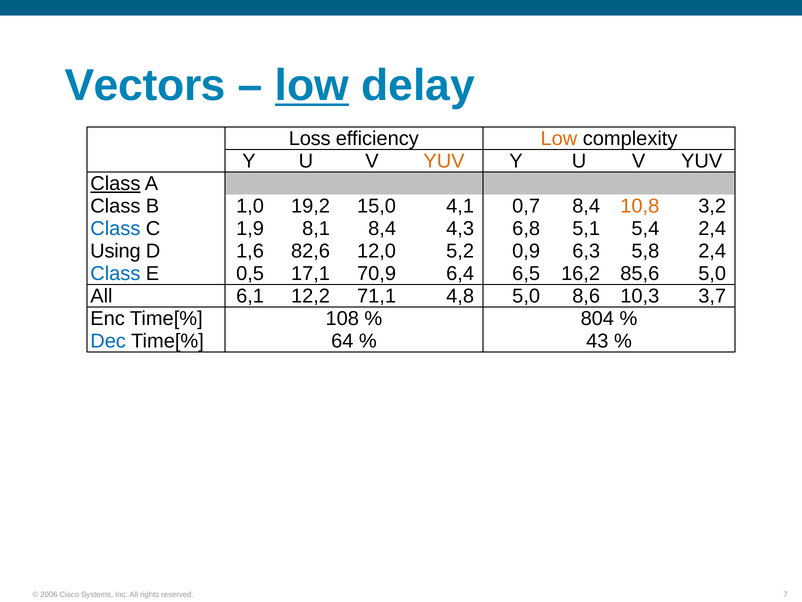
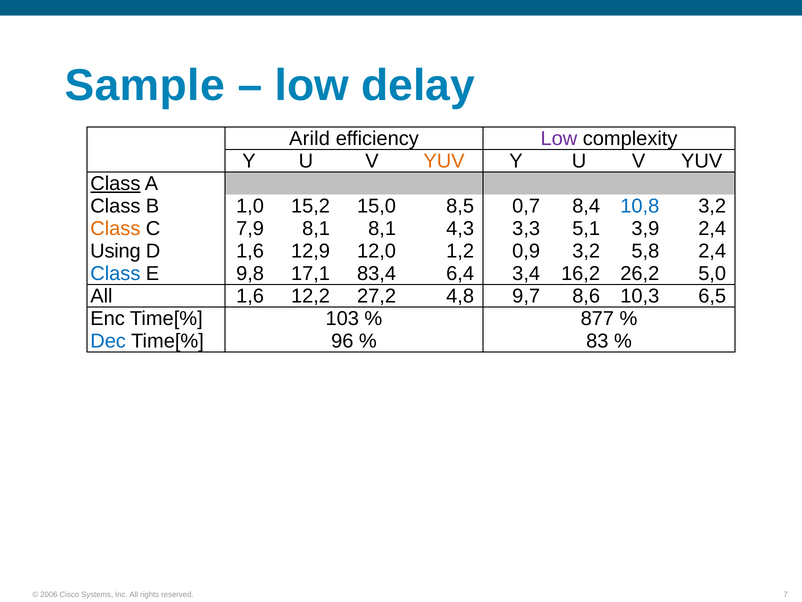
Vectors: Vectors -> Sample (145, 86)
low underline: present -> none (312, 86)
Loss: Loss -> Arild (310, 139)
Low colour: orange -> purple (559, 139)
19,2: 19,2 -> 15,2 (311, 206)
4,1: 4,1 -> 8,5 (460, 206)
10,8 colour: orange -> blue (640, 206)
Class colour: blue -> orange (115, 229)
1,9: 1,9 -> 7,9 (250, 229)
8,1 8,4: 8,4 -> 8,1 (382, 229)
6,8: 6,8 -> 3,3 (526, 229)
5,4: 5,4 -> 3,9 (645, 229)
82,6: 82,6 -> 12,9 (311, 251)
5,2: 5,2 -> 1,2 (460, 251)
0,9 6,3: 6,3 -> 3,2 (586, 251)
0,5: 0,5 -> 9,8 (250, 273)
70,9: 70,9 -> 83,4 (377, 273)
6,5: 6,5 -> 3,4 (526, 273)
85,6: 85,6 -> 26,2 (640, 273)
All 6,1: 6,1 -> 1,6 (250, 296)
71,1: 71,1 -> 27,2 (377, 296)
4,8 5,0: 5,0 -> 9,7 (526, 296)
3,7: 3,7 -> 6,5 (712, 296)
108: 108 -> 103 (342, 318)
804: 804 -> 877 (597, 318)
64: 64 -> 96 (342, 341)
43: 43 -> 83 (597, 341)
